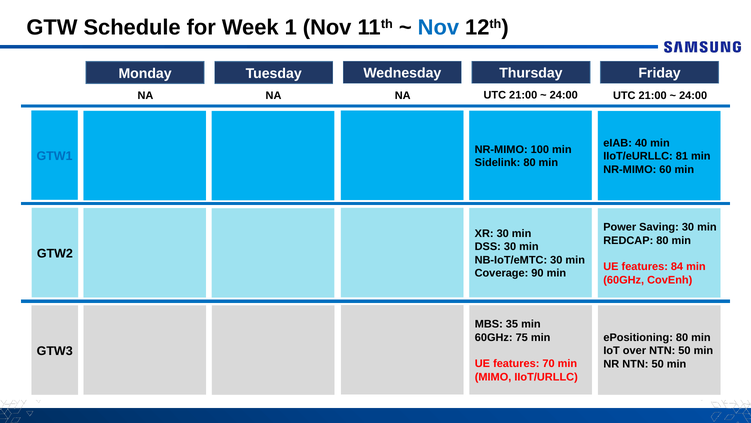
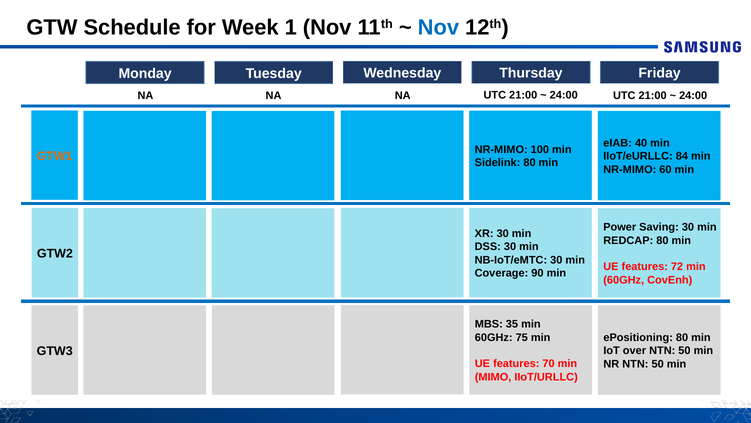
GTW1 colour: blue -> orange (55, 156)
81: 81 -> 84 (682, 156)
84: 84 -> 72 (677, 266)
